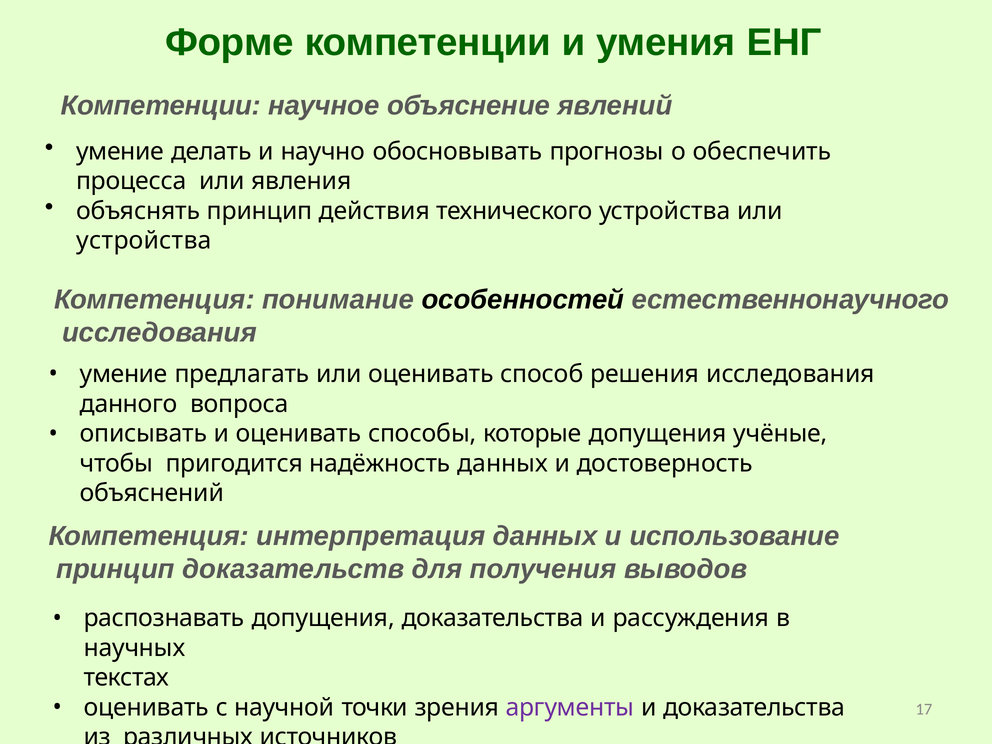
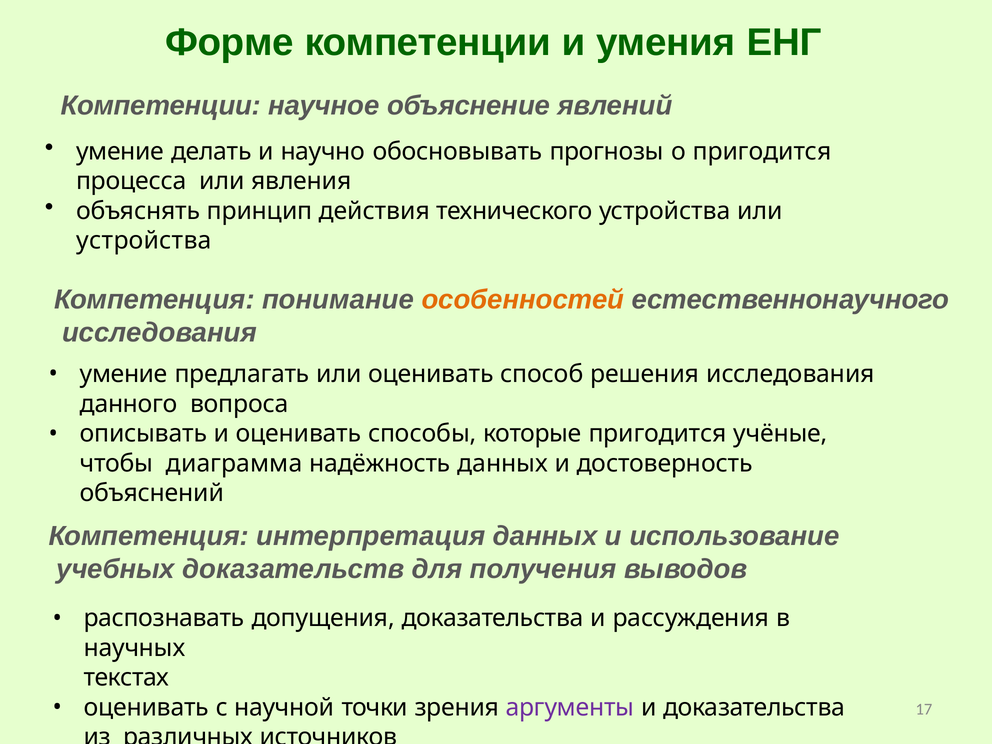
о обеспечить: обеспечить -> пригодится (762, 151)
особенностей colour: black -> orange (523, 300)
которые допущения: допущения -> пригодится (658, 434)
пригодится: пригодится -> диаграмма (234, 463)
принцип: принцип -> учебных (116, 569)
